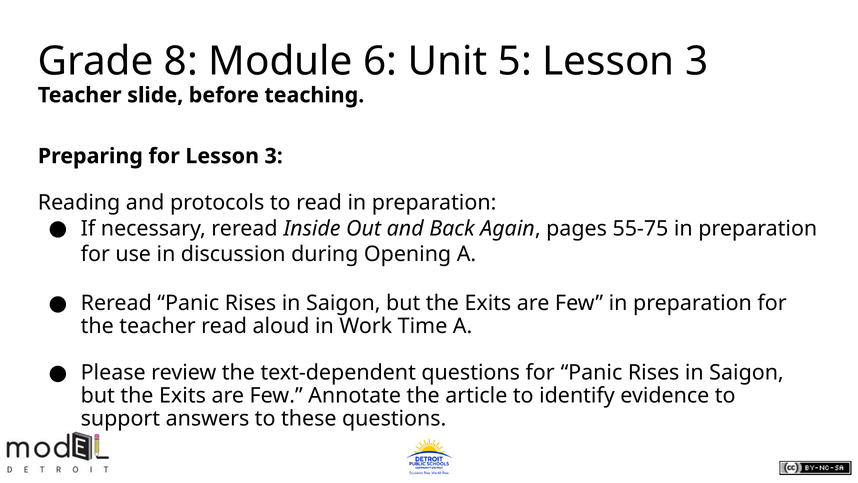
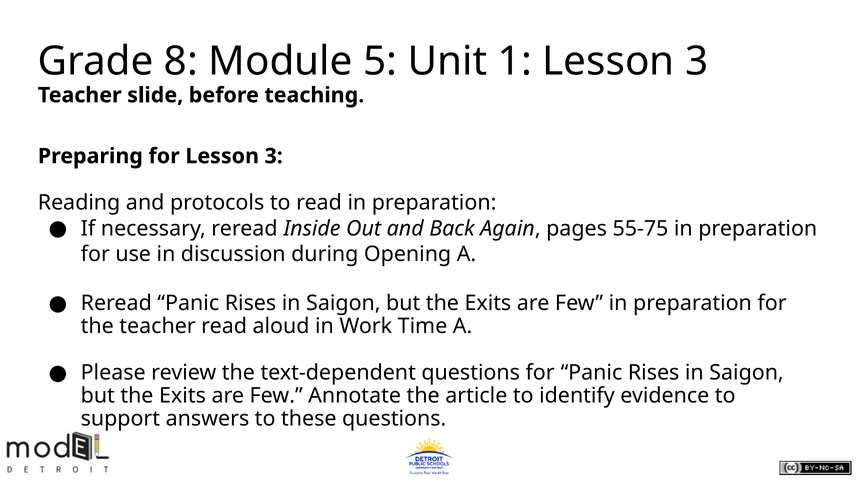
6: 6 -> 5 (380, 62)
5: 5 -> 1 (515, 62)
